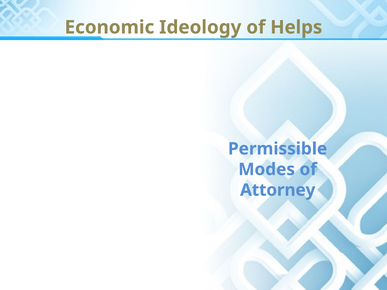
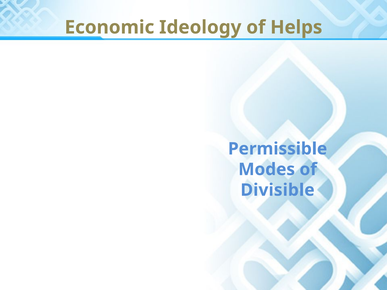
Attorney: Attorney -> Divisible (278, 190)
